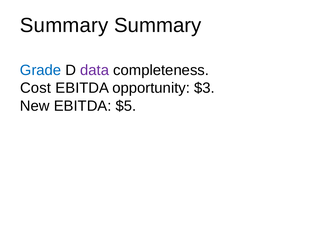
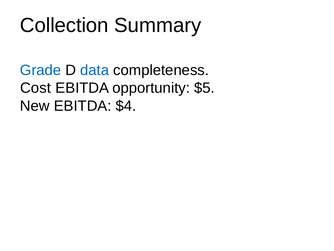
Summary: Summary -> Collection (64, 25)
data colour: purple -> blue (95, 70)
$3: $3 -> $5 (204, 88)
$5: $5 -> $4 (126, 106)
